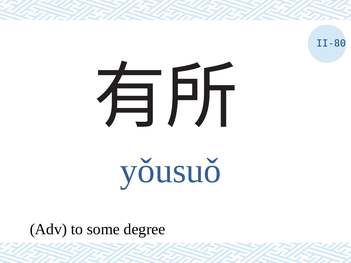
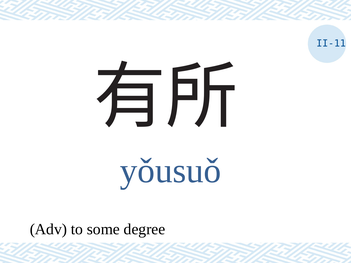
II-80: II-80 -> II-11 (331, 43)
